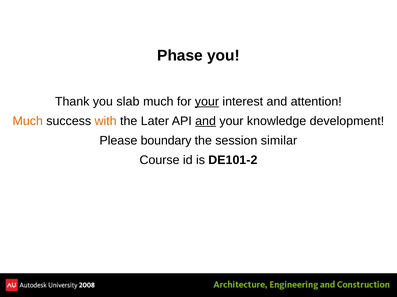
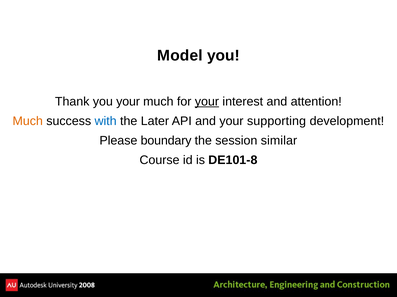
Phase: Phase -> Model (180, 56)
you slab: slab -> your (128, 102)
with colour: orange -> blue (106, 121)
and underline: present -> none (206, 121)
knowledge: knowledge -> supporting (277, 121)
DE101-2: DE101-2 -> DE101-8 (233, 160)
